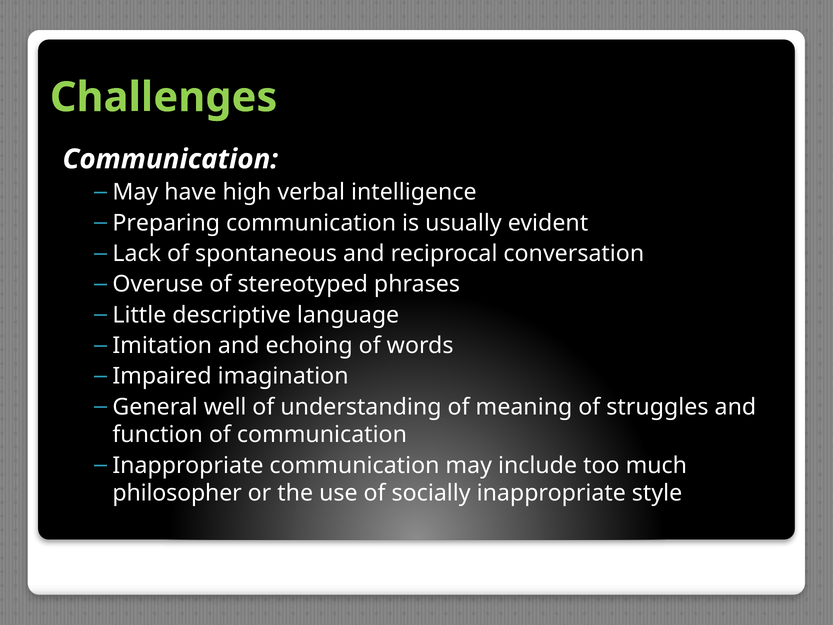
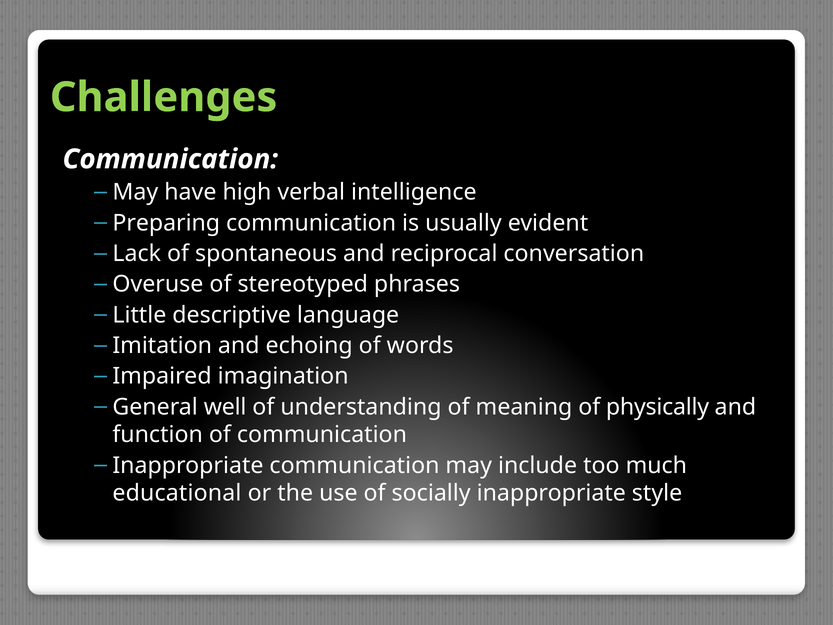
struggles: struggles -> physically (658, 407)
philosopher: philosopher -> educational (177, 493)
